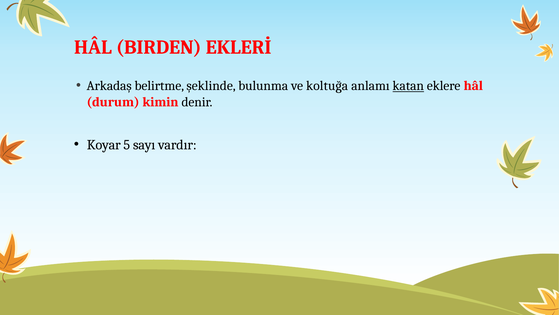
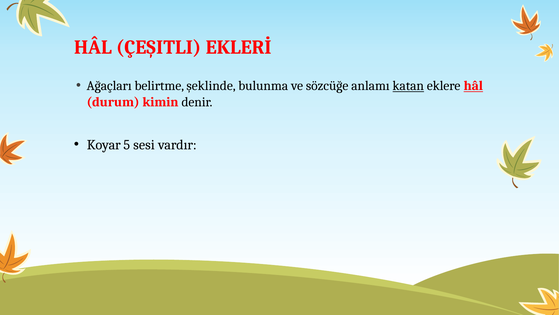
BIRDEN: BIRDEN -> ÇEŞITLI (159, 47)
Arkadaş: Arkadaş -> Ağaçları (109, 86)
koltuğa: koltuğa -> sözcüğe (327, 86)
hâl underline: none -> present (473, 86)
sayı: sayı -> sesi (144, 144)
